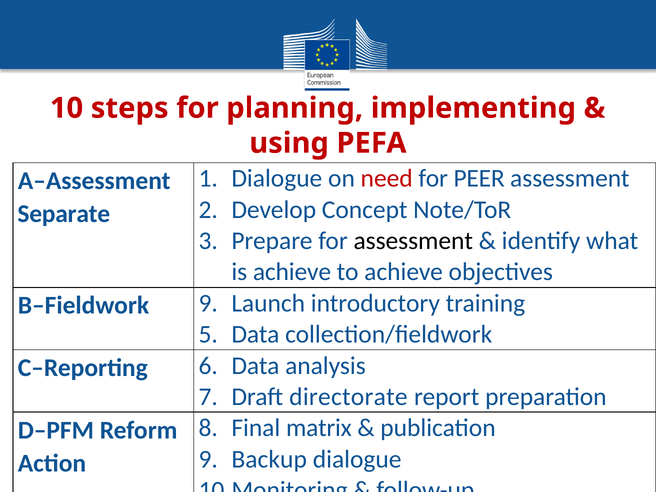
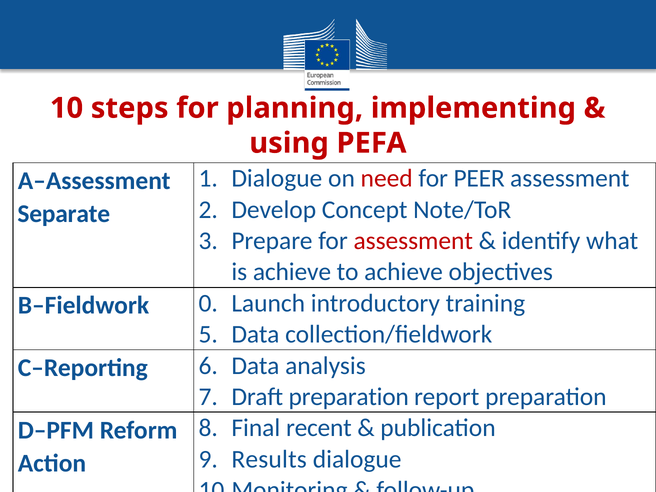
assessment colour: black -> red (413, 241)
B–Fieldwork 9: 9 -> 0 (208, 303)
Draft directorate: directorate -> preparation (349, 397)
matrix: matrix -> recent (319, 428)
Backup: Backup -> Results (269, 459)
